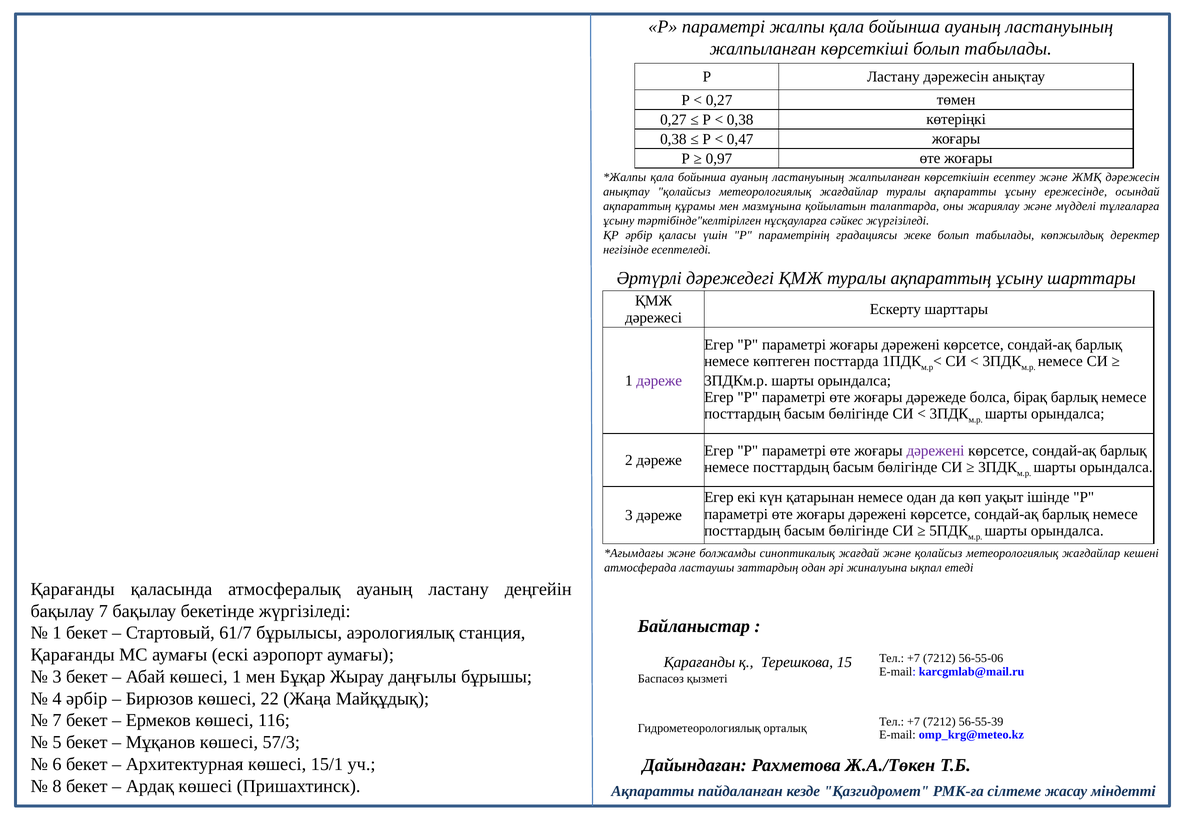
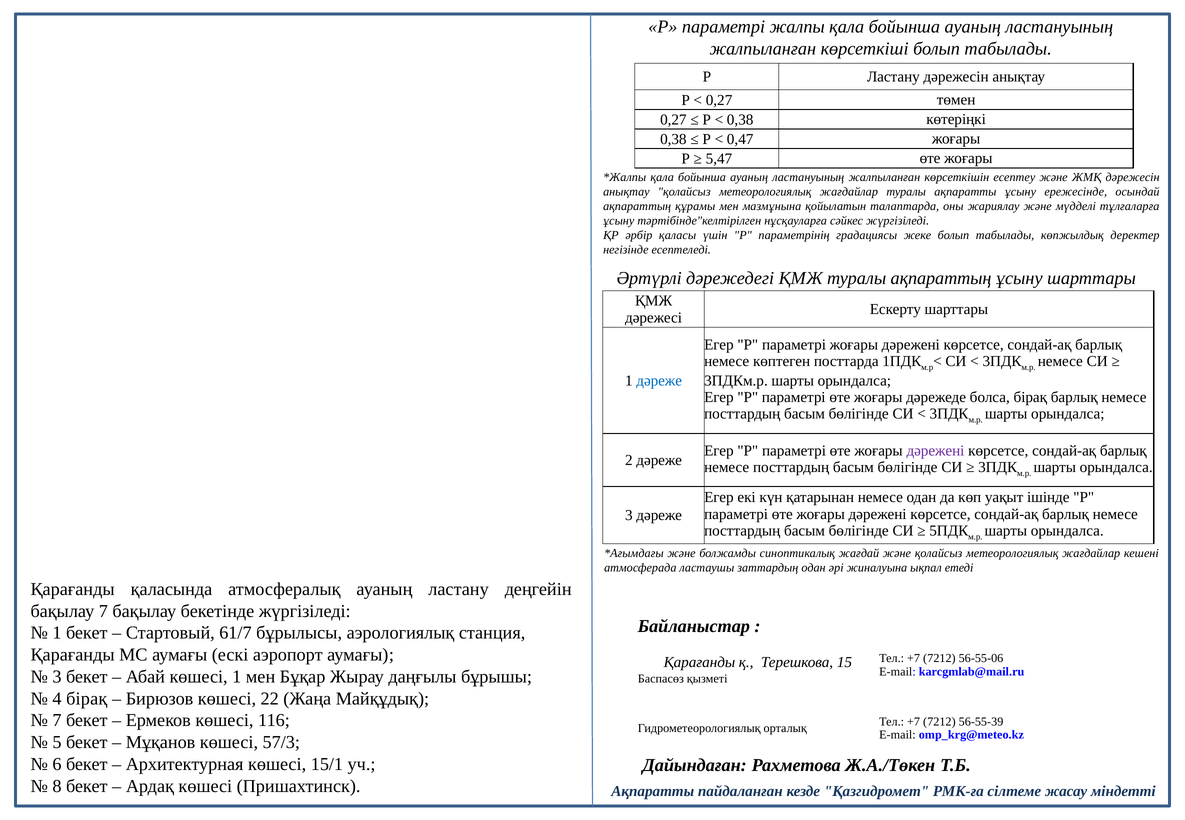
0,97: 0,97 -> 5,47 (719, 159)
дәреже colour: purple -> blue (659, 381)
4 әрбір: әрбір -> бірақ (87, 699)
